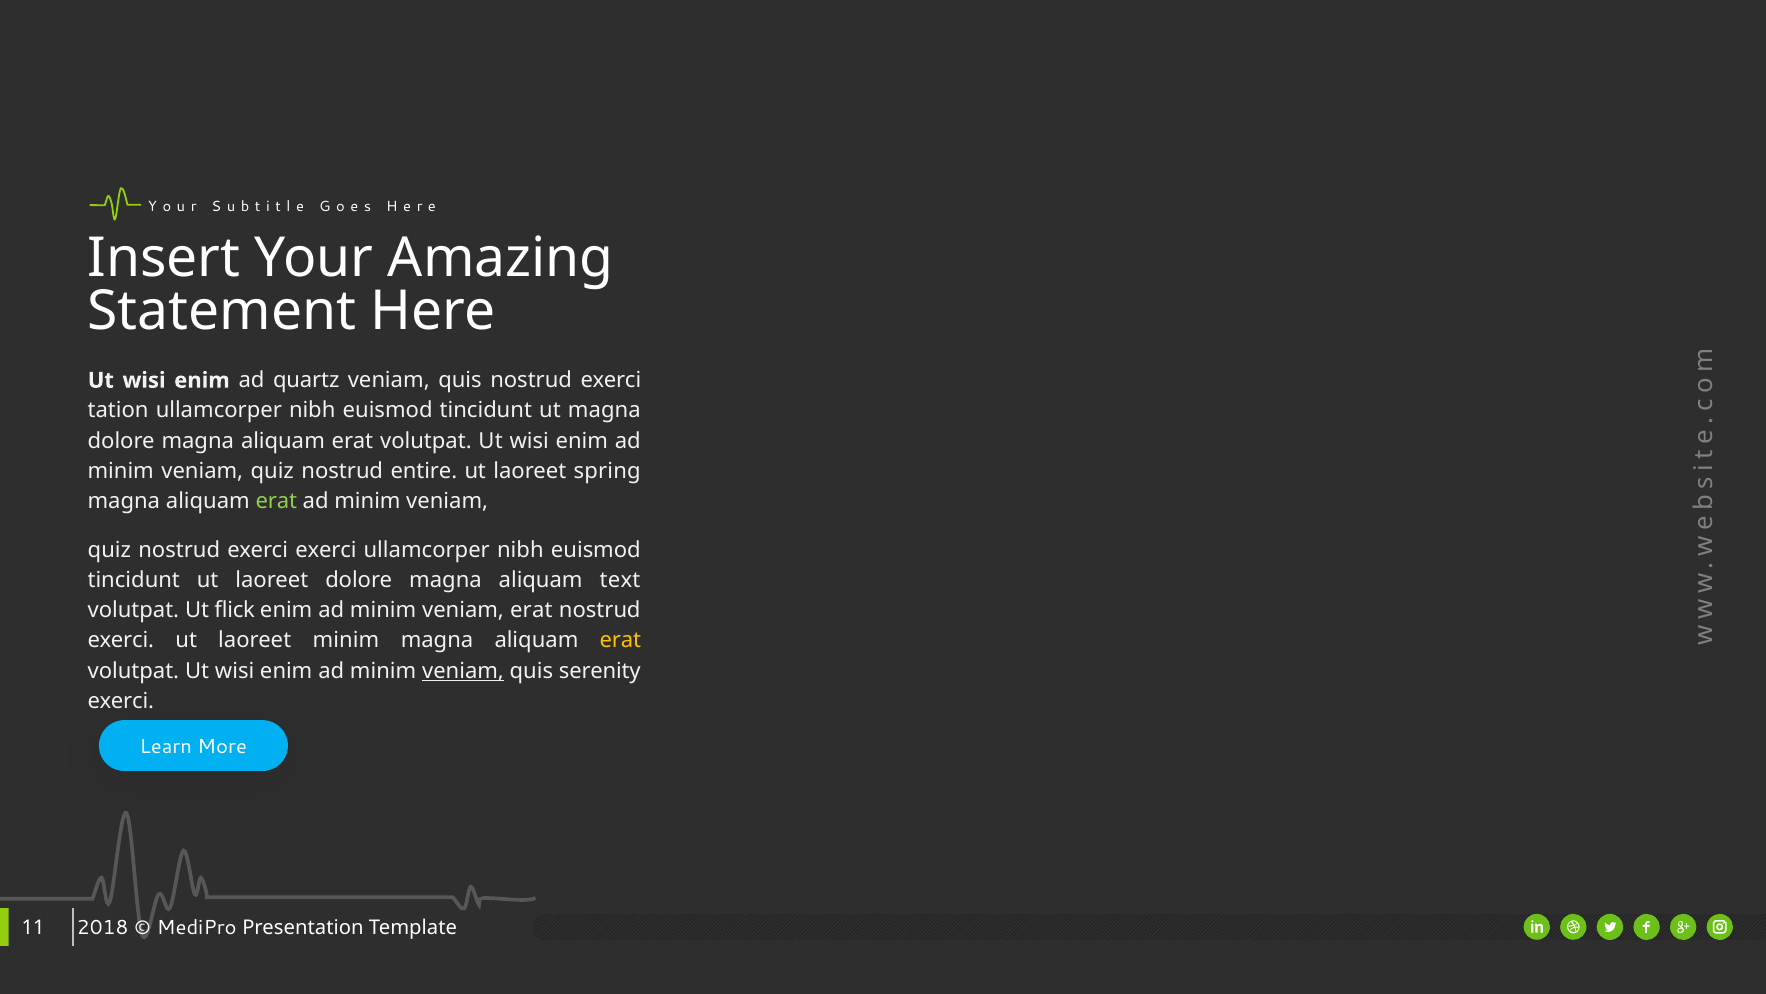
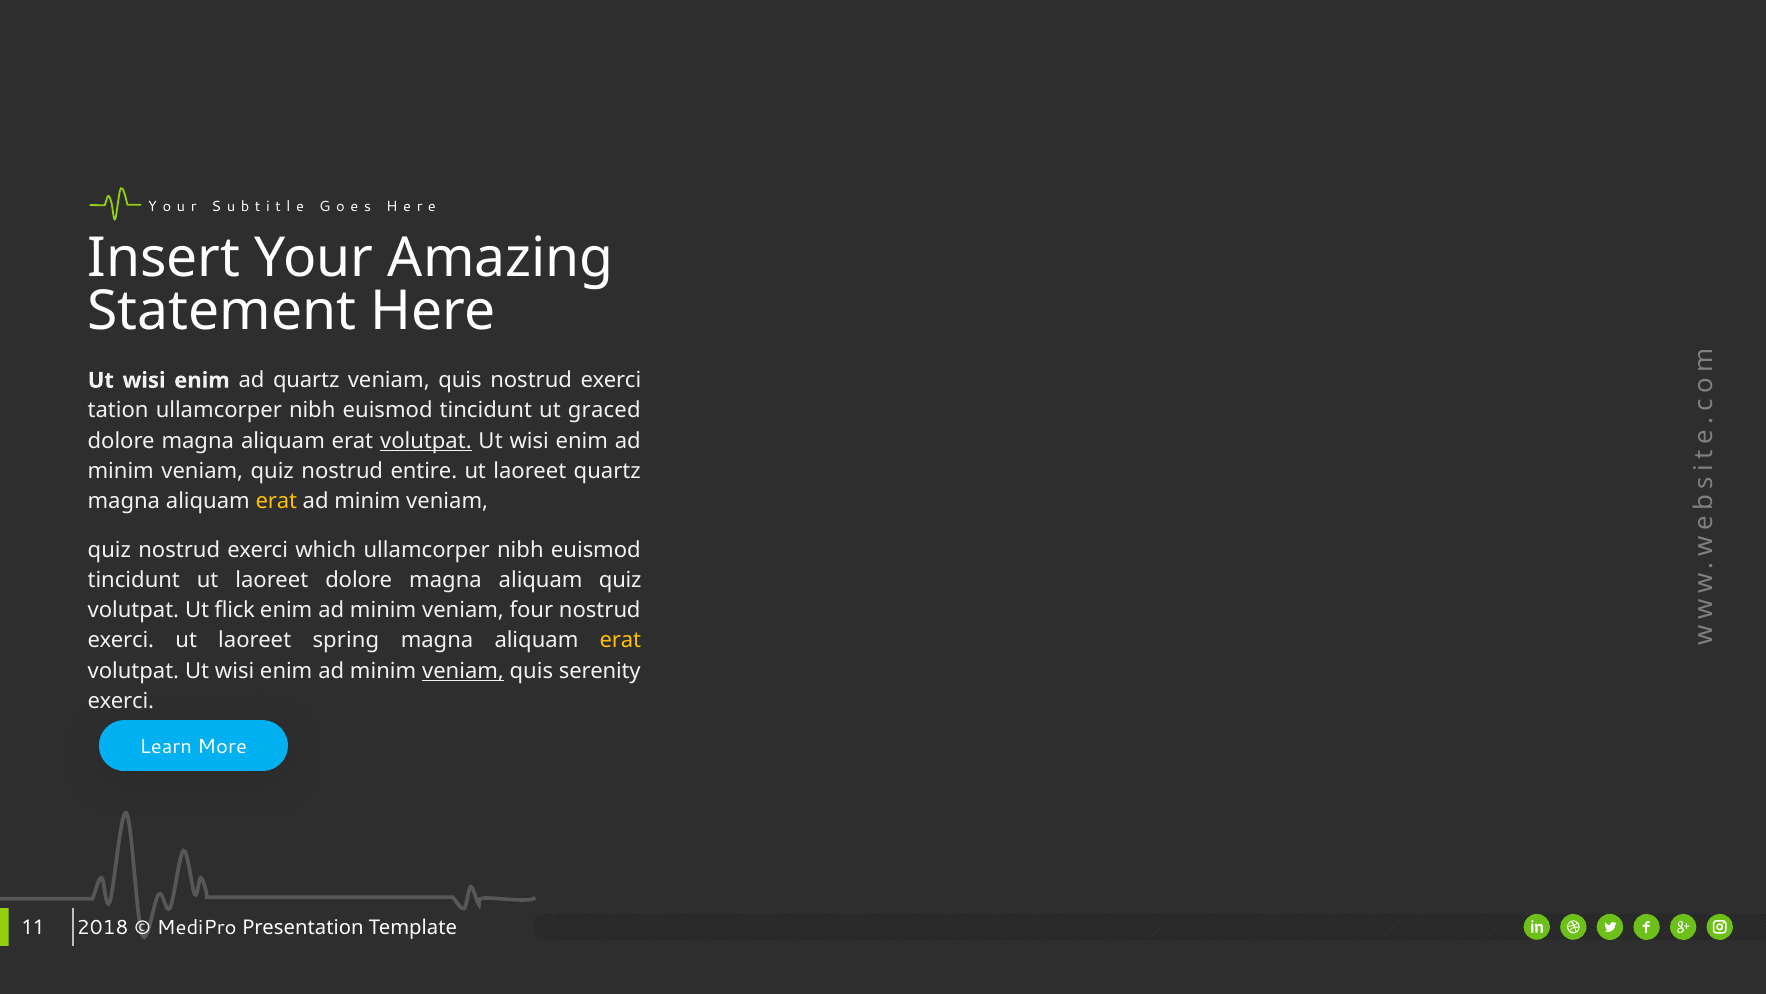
ut magna: magna -> graced (604, 410)
volutpat underline: none -> present (426, 441)
laoreet spring: spring -> quartz (607, 471)
erat colour: light green -> yellow (276, 501)
exerci exerci: exerci -> which (326, 550)
aliquam text: text -> quiz (620, 580)
veniam erat: erat -> four (531, 610)
laoreet minim: minim -> spring (346, 640)
